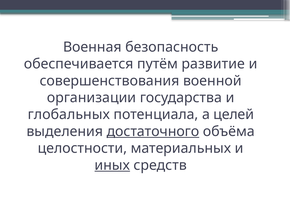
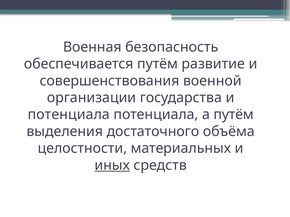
глобальных: глобальных -> потенциала (69, 115)
а целей: целей -> путём (234, 115)
достаточного underline: present -> none (153, 132)
